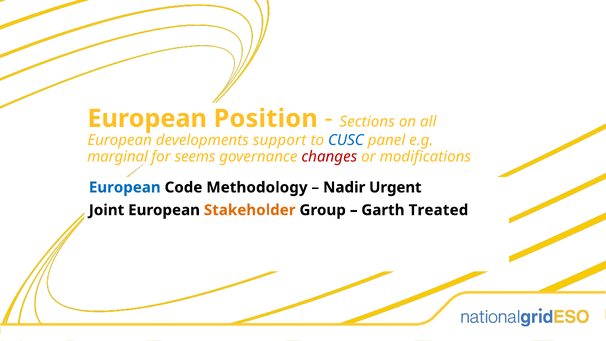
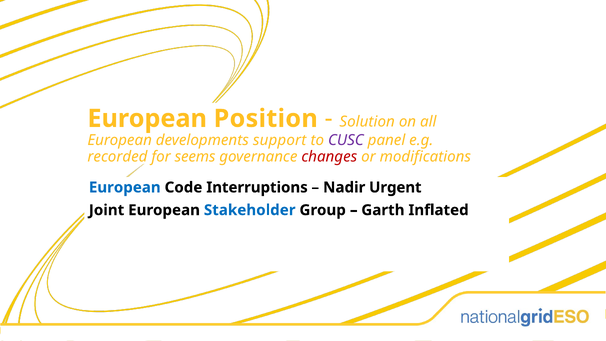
Sections: Sections -> Solution (367, 122)
CUSC colour: blue -> purple (346, 140)
marginal: marginal -> recorded (117, 157)
Methodology: Methodology -> Interruptions (257, 187)
Stakeholder colour: orange -> blue (250, 210)
Treated: Treated -> Inflated (439, 210)
